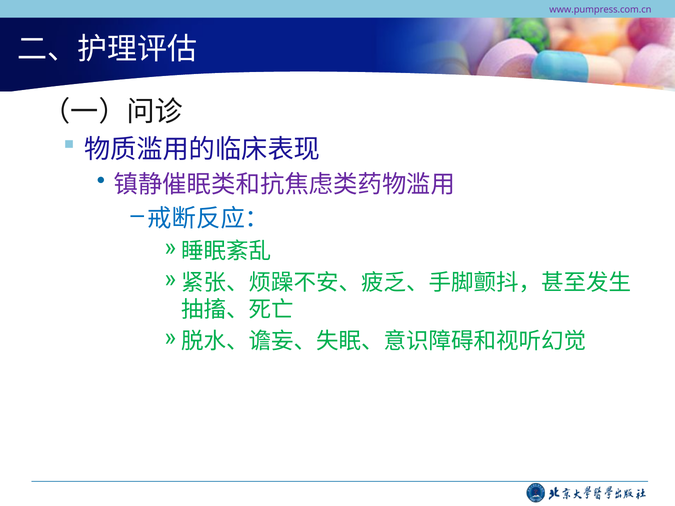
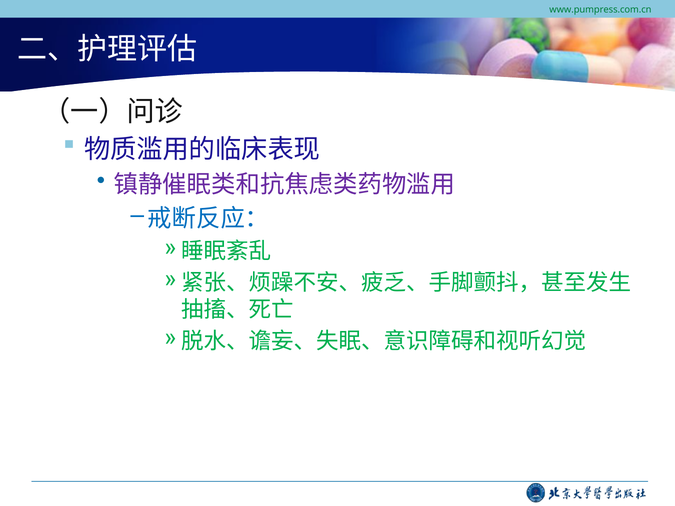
www.pumpress.com.cn colour: purple -> green (600, 10)
